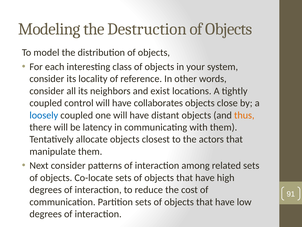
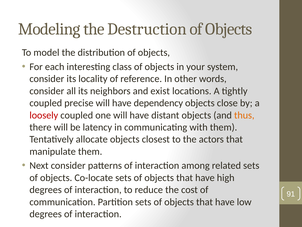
control: control -> precise (79, 103)
collaborates: collaborates -> dependency (158, 103)
loosely colour: blue -> red (44, 115)
